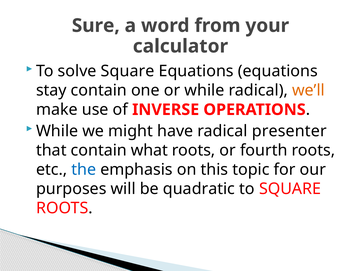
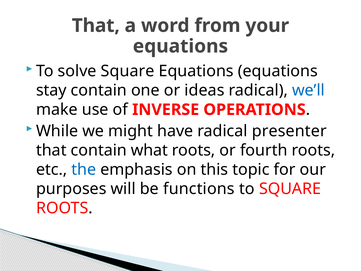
Sure: Sure -> That (96, 26)
calculator: calculator -> equations (180, 46)
or while: while -> ideas (204, 90)
we’ll colour: orange -> blue (308, 90)
quadratic: quadratic -> functions (199, 189)
